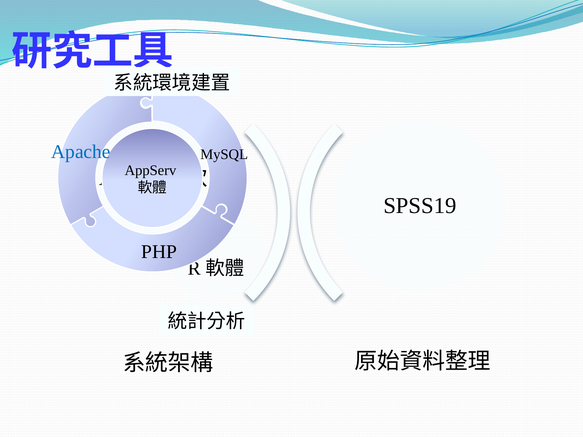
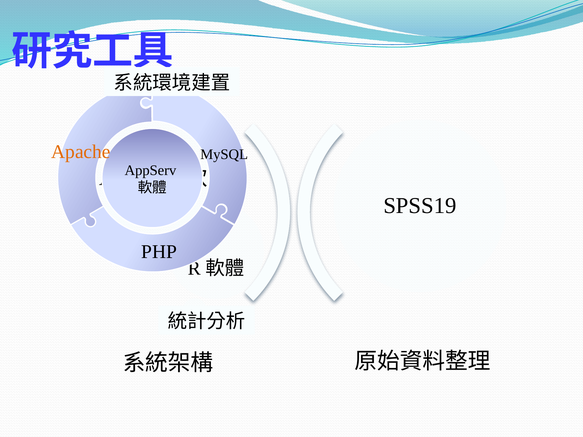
Apache colour: blue -> orange (81, 152)
